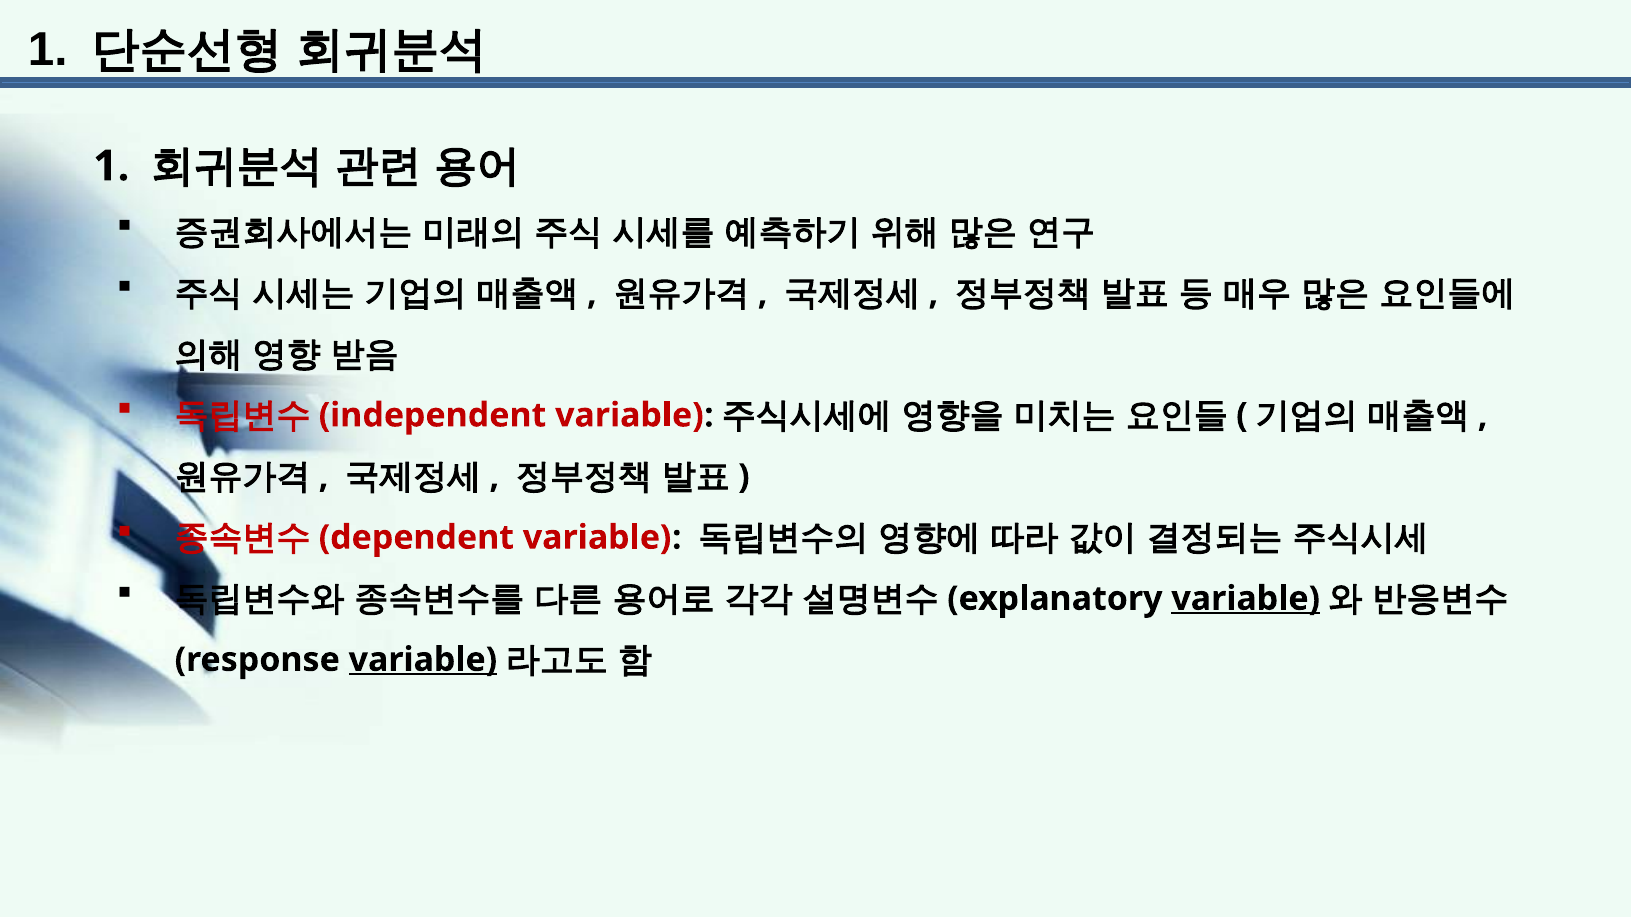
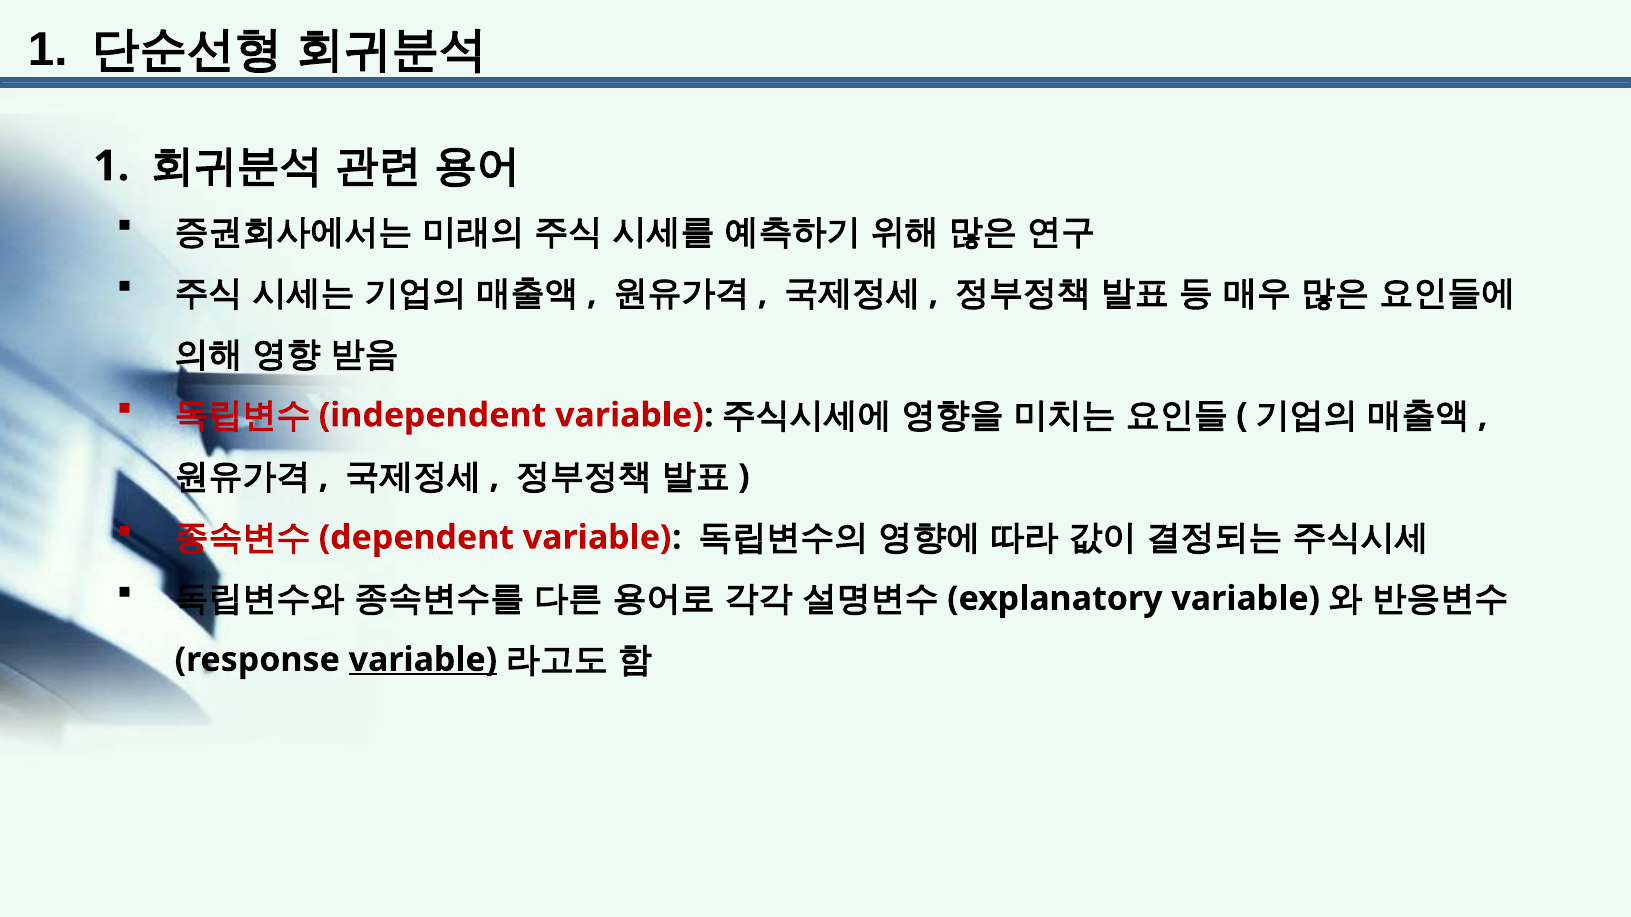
variable underline: present -> none (1246, 599)
